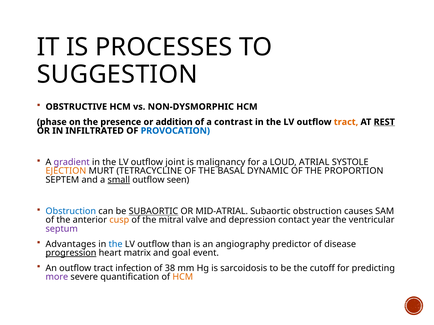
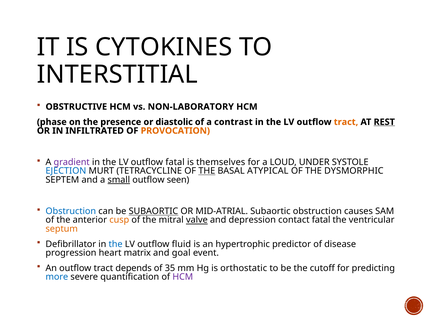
PROCESSES: PROCESSES -> CYTOKINES (164, 47)
SUGGESTION: SUGGESTION -> INTERSTITIAL (117, 75)
NON-DYSMORPHIC: NON-DYSMORPHIC -> NON-LABORATORY (191, 107)
addition: addition -> diastolic (174, 122)
PROVOCATION colour: blue -> orange (175, 131)
outflow joint: joint -> fatal (175, 162)
malignancy: malignancy -> themselves (221, 162)
ATRIAL: ATRIAL -> UNDER (314, 162)
EJECTION colour: orange -> blue (66, 171)
THE underline: none -> present (207, 171)
DYNAMIC: DYNAMIC -> ATYPICAL (268, 171)
PROPORTION: PROPORTION -> DYSMORPHIC (354, 171)
valve underline: none -> present (197, 220)
contact year: year -> fatal (321, 220)
septum colour: purple -> orange (62, 229)
Advantages: Advantages -> Defibrillator (71, 244)
than: than -> fluid (181, 244)
angiography: angiography -> hypertrophic (243, 244)
progression underline: present -> none (71, 253)
infection: infection -> depends (134, 268)
38: 38 -> 35 (170, 268)
sarcoidosis: sarcoidosis -> orthostatic (244, 268)
more colour: purple -> blue (57, 277)
HCM colour: orange -> purple (183, 277)
